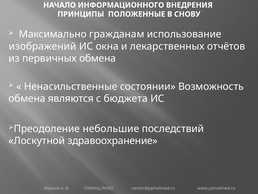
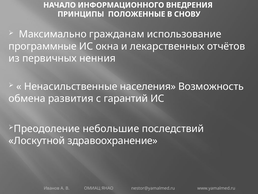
изображений: изображений -> программные (43, 46)
первичных обмена: обмена -> ненния (97, 58)
состоянии: состоянии -> населения (148, 86)
являются: являются -> развития (71, 98)
бюджета: бюджета -> гарантий (126, 98)
